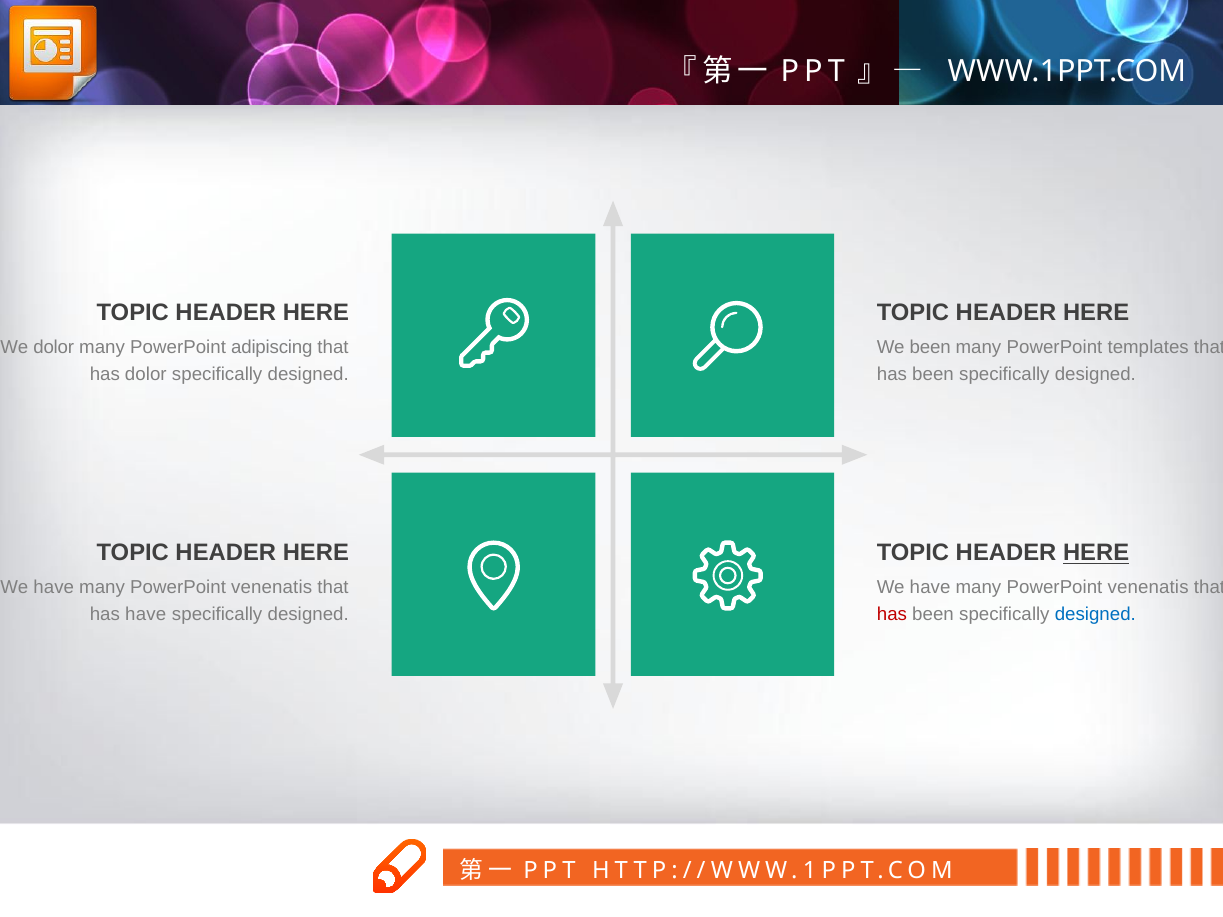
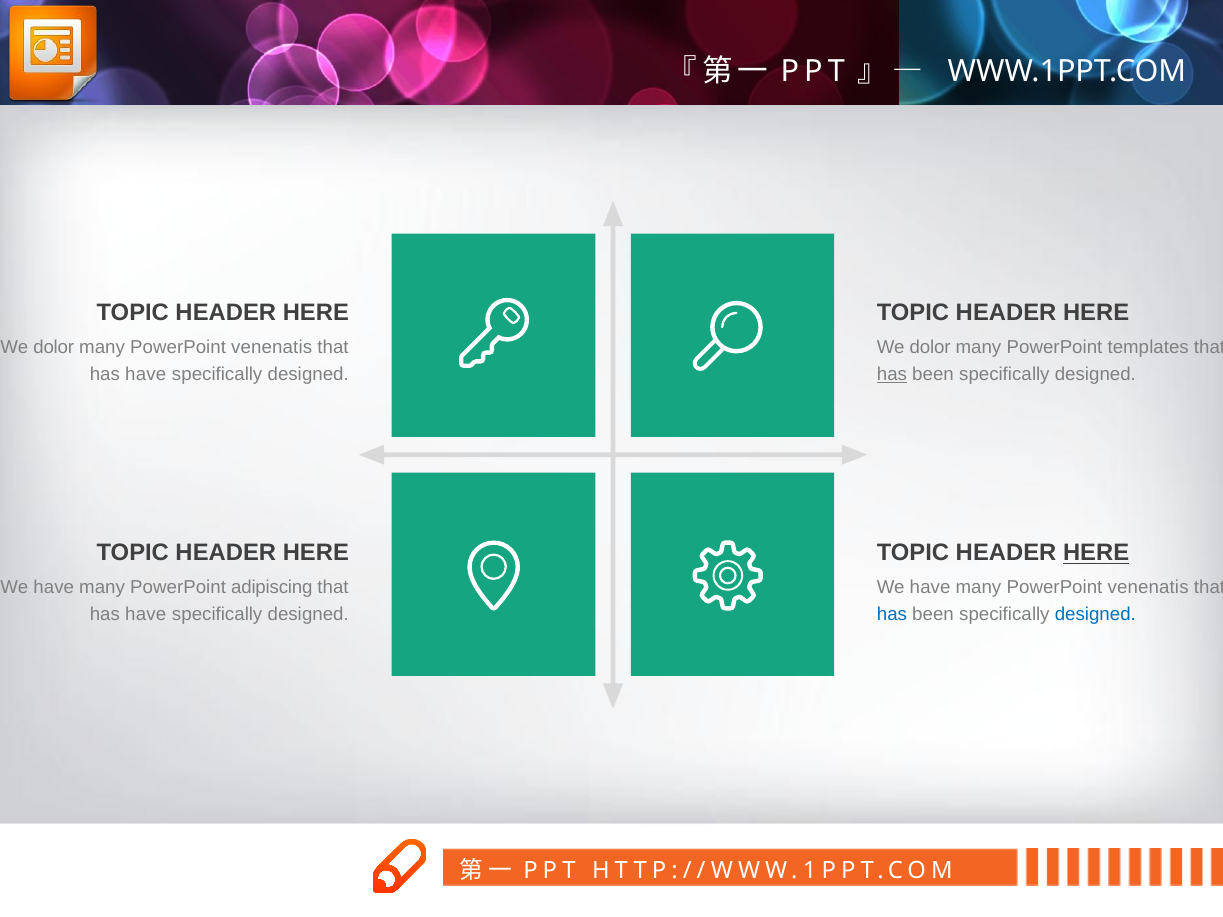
adipiscing: adipiscing -> venenatis (272, 348)
been: been -> dolor (930, 348)
dolor: dolor -> have (146, 375)
has underline: none -> present (892, 375)
venenatis: venenatis -> adipiscing (272, 588)
has colour: red -> blue (892, 615)
